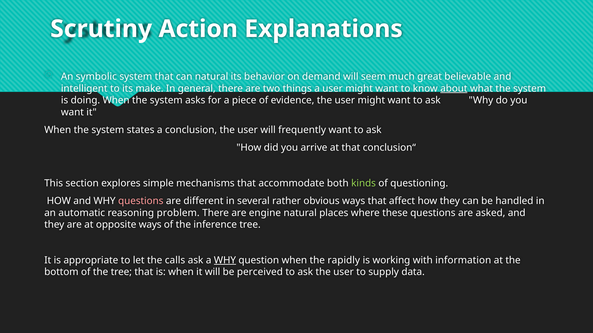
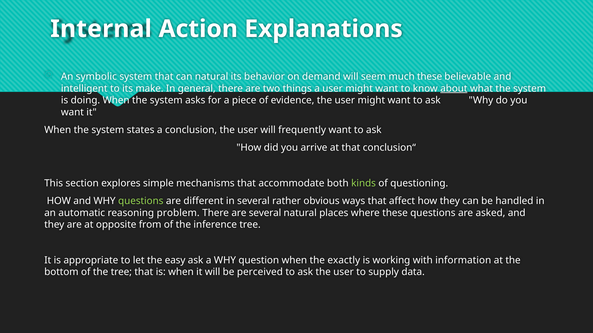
Scrutiny: Scrutiny -> Internal (101, 29)
much great: great -> these (430, 77)
questions colour: pink -> light green (141, 201)
are engine: engine -> several (265, 213)
opposite ways: ways -> from (150, 225)
calls: calls -> easy (175, 261)
WHY underline: present -> none (225, 261)
rapidly: rapidly -> exactly (344, 261)
